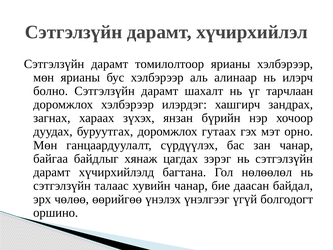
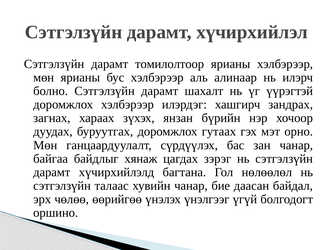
тарчлаан: тарчлаан -> үүрэгтэй (290, 91)
